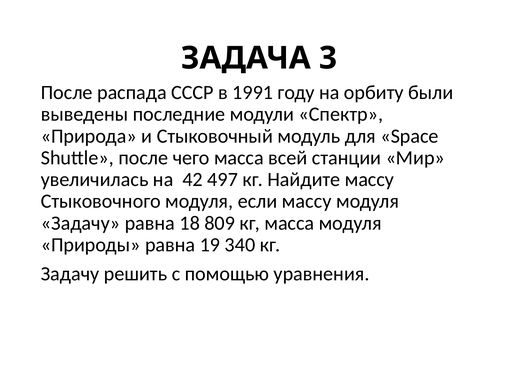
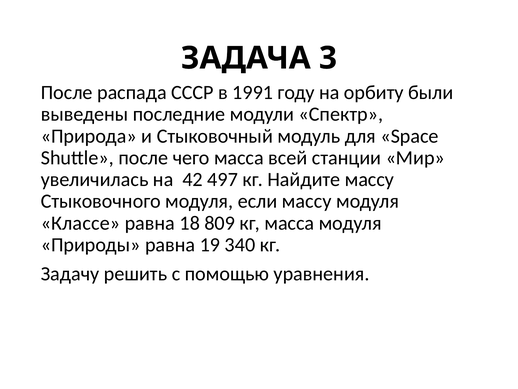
Задачу: Задачу -> Классе (80, 223)
